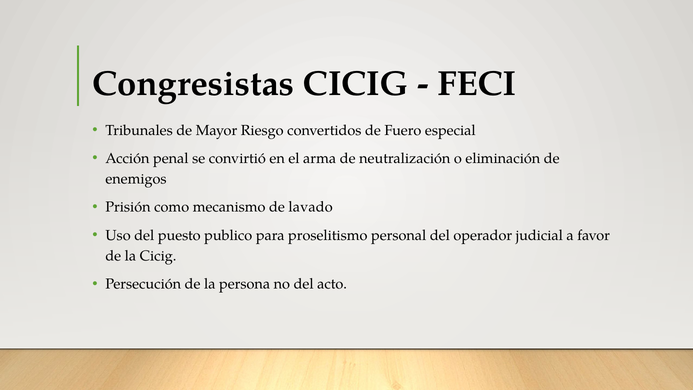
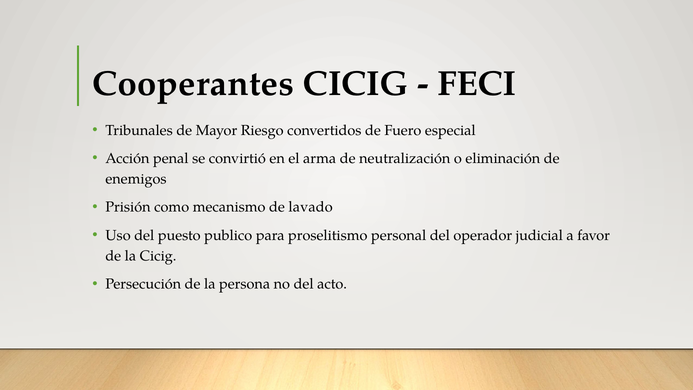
Congresistas: Congresistas -> Cooperantes (193, 84)
